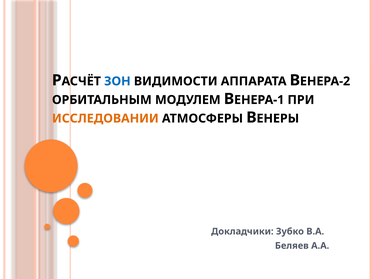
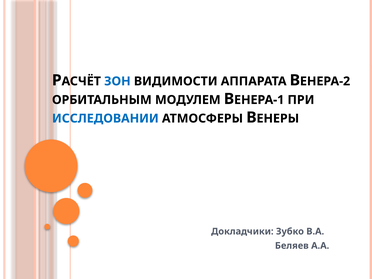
ИССЛЕДОВАНИИ colour: orange -> blue (105, 118)
